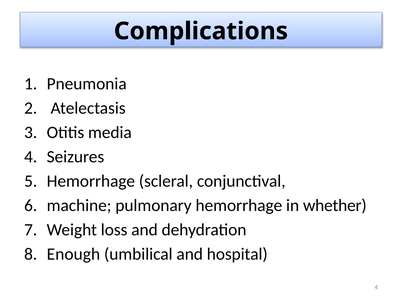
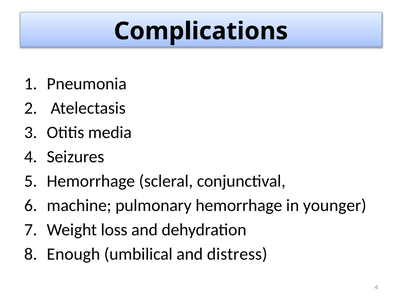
whether: whether -> younger (335, 206)
hospital: hospital -> distress (237, 254)
